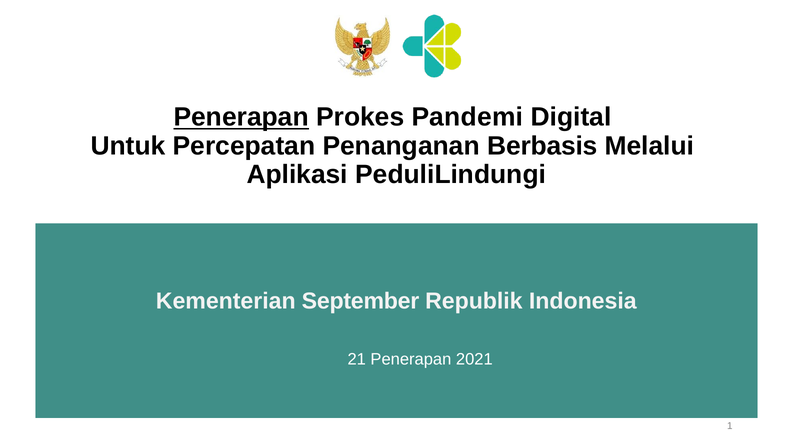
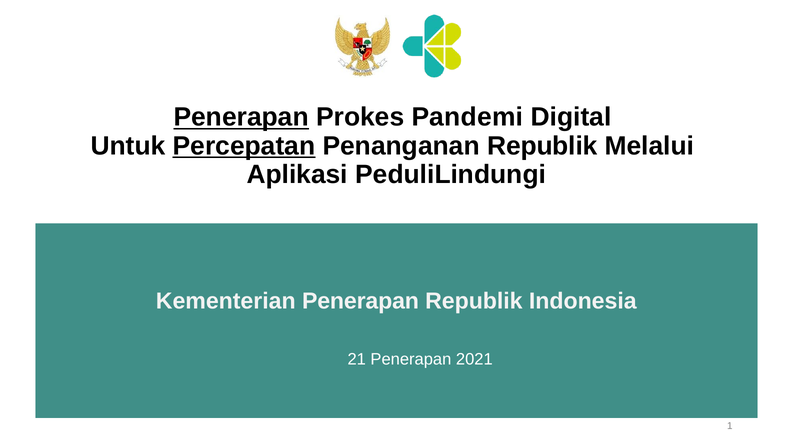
Percepatan underline: none -> present (244, 146)
Penanganan Berbasis: Berbasis -> Republik (542, 146)
Kementerian September: September -> Penerapan (360, 301)
